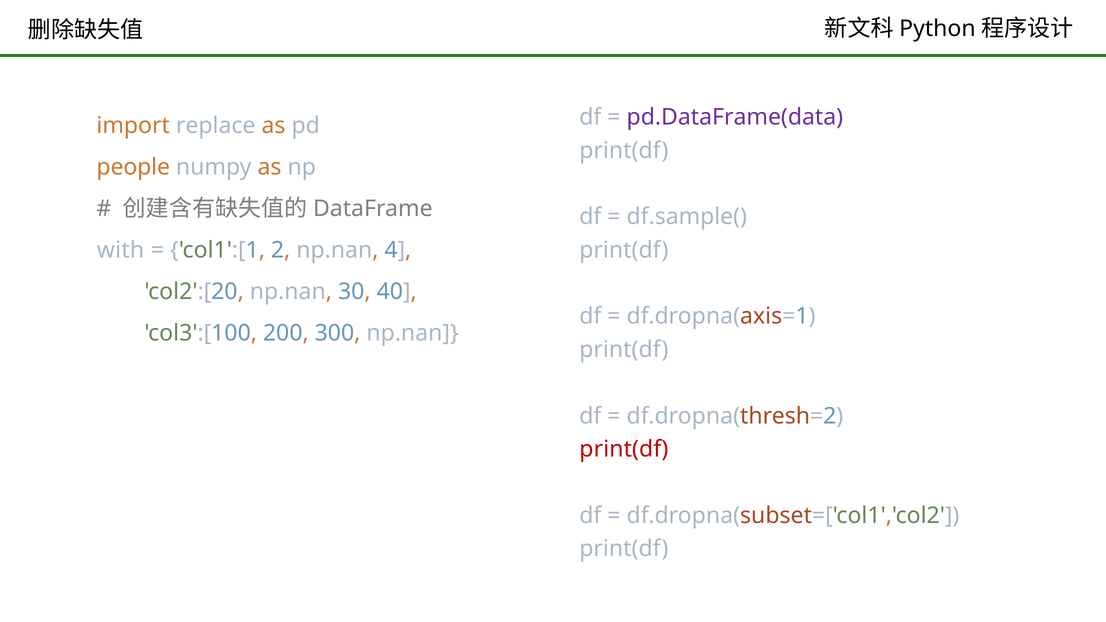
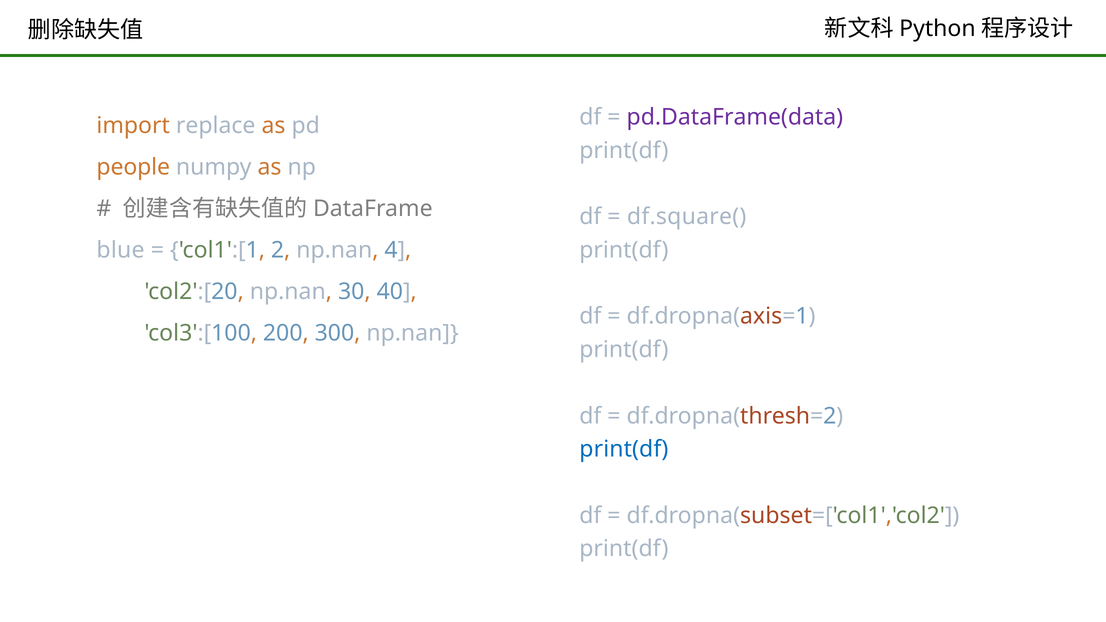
df.sample(: df.sample( -> df.square( (687, 217)
with: with -> blue (121, 250)
print(df colour: red -> blue (624, 449)
